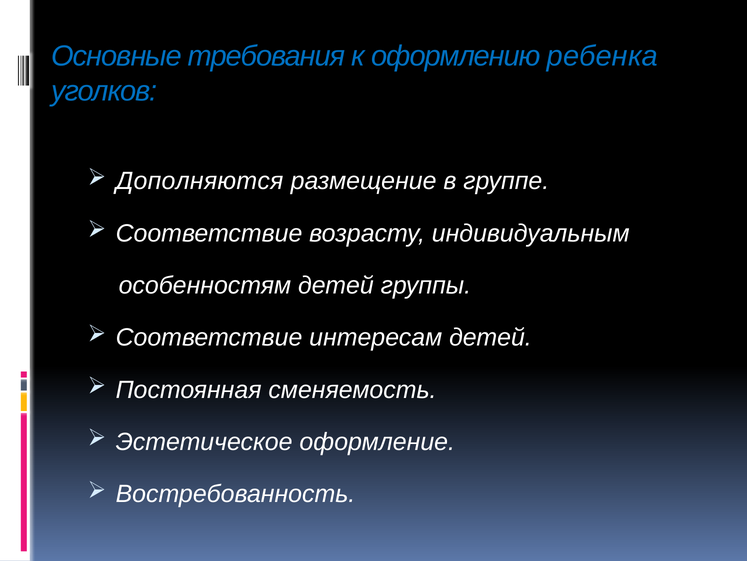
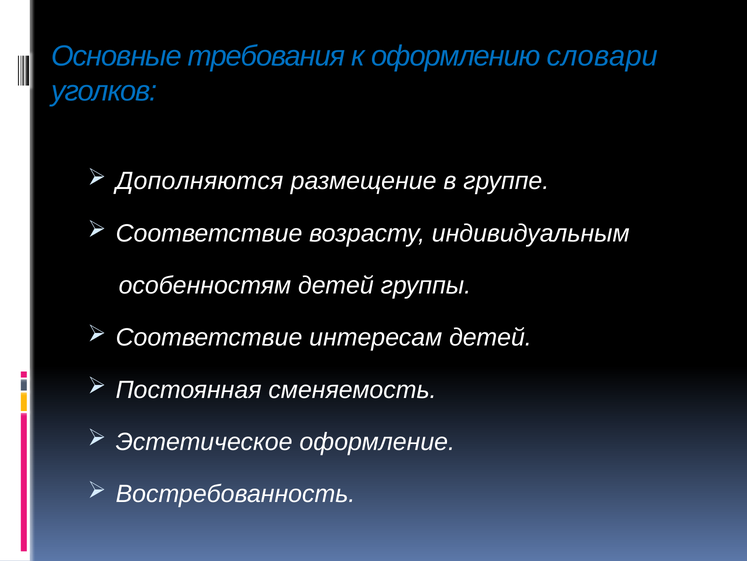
ребенка: ребенка -> словари (602, 56)
